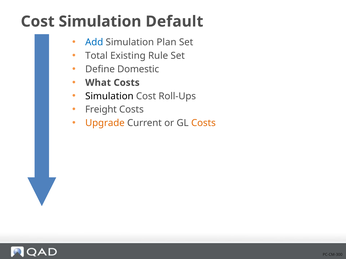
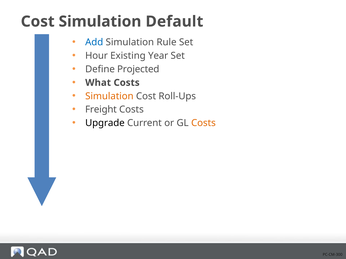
Plan: Plan -> Rule (167, 42)
Total: Total -> Hour (97, 56)
Rule: Rule -> Year (158, 56)
Domestic: Domestic -> Projected (138, 69)
Simulation colour: black -> orange (109, 96)
Upgrade colour: orange -> black (105, 123)
